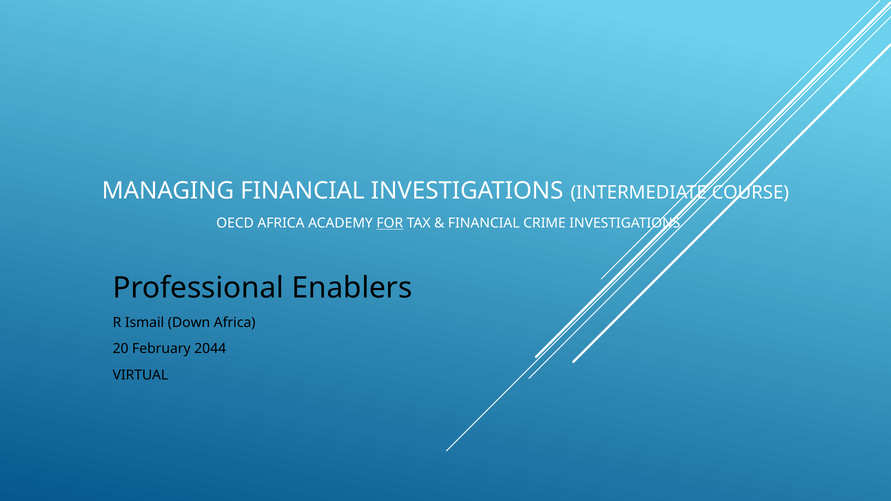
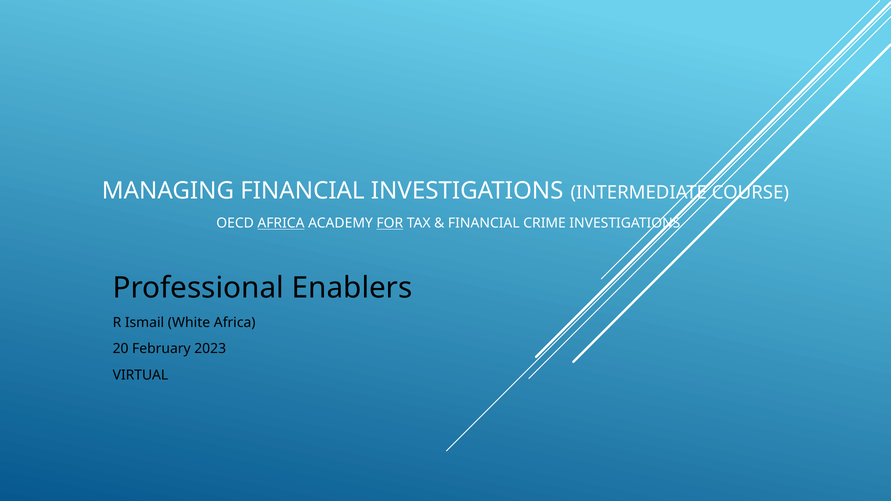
AFRICA underline: none -> present (281, 223)
Down: Down -> White (189, 323)
2044: 2044 -> 2023 (210, 349)
